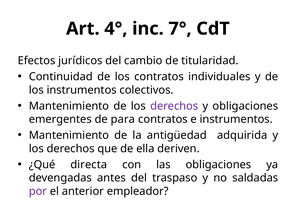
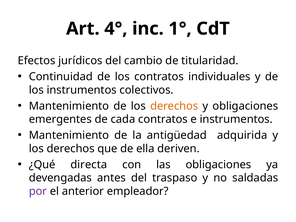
7°: 7° -> 1° (180, 29)
derechos colour: purple -> orange (174, 106)
para: para -> cada (123, 119)
